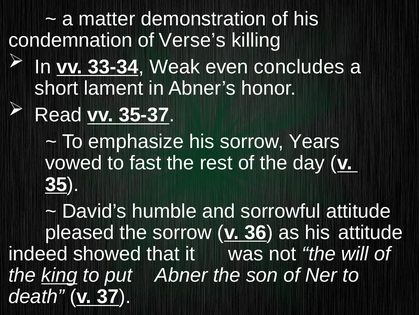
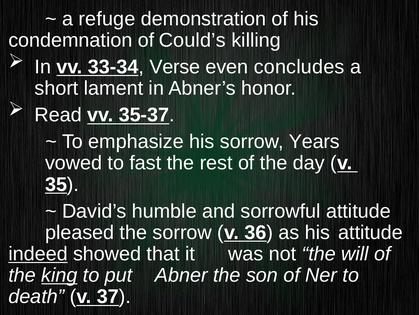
matter: matter -> refuge (107, 19)
Verse’s: Verse’s -> Could’s (192, 40)
Weak: Weak -> Verse (175, 67)
indeed underline: none -> present (38, 253)
